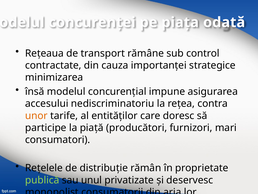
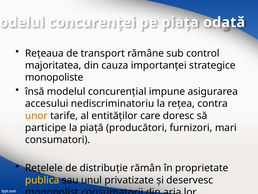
contractate: contractate -> majoritatea (53, 65)
minimizarea: minimizarea -> monopoliste (54, 77)
publică colour: light green -> yellow (42, 180)
